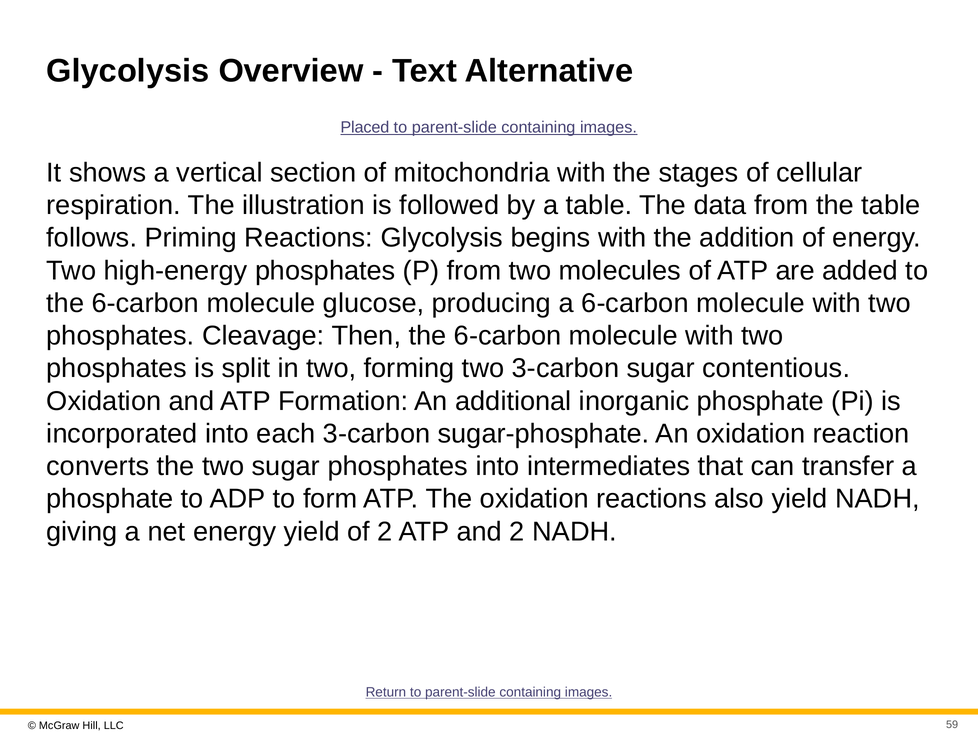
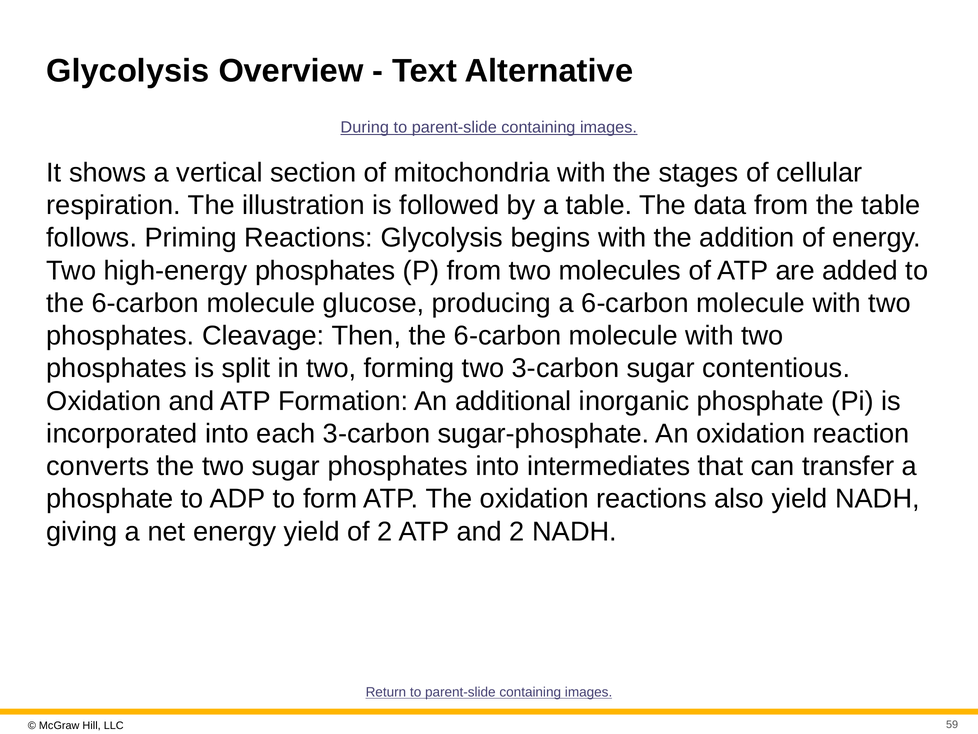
Placed: Placed -> During (365, 127)
